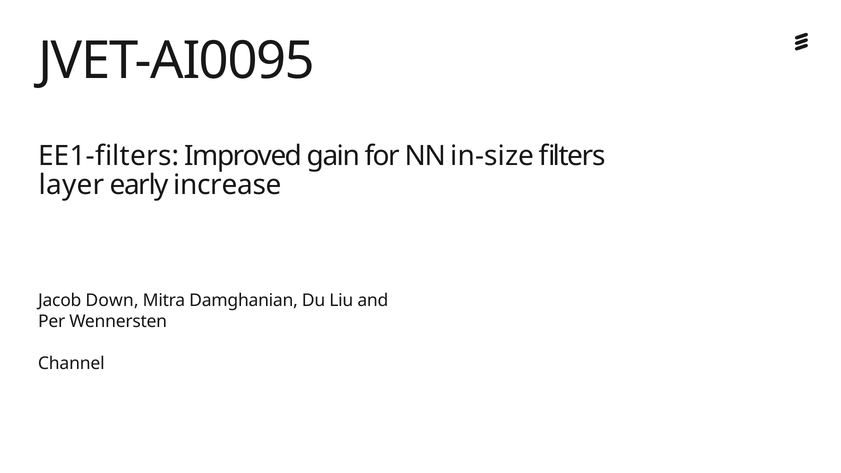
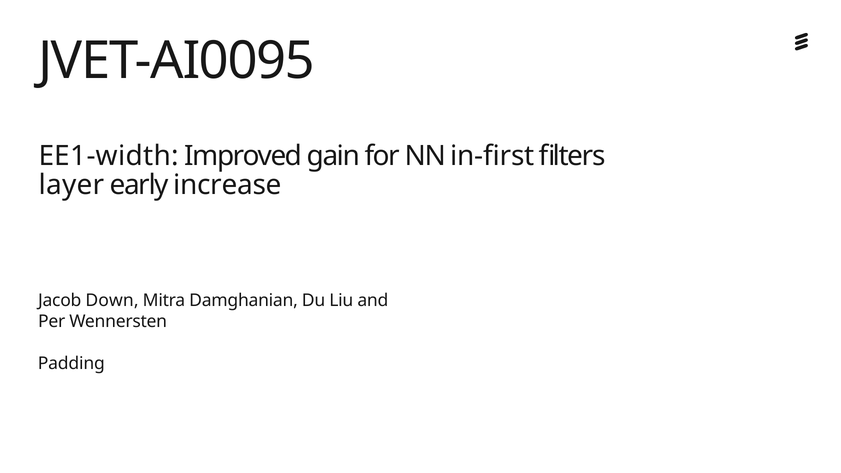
EE1-filters: EE1-filters -> EE1-width (109, 156)
in-size: in-size -> in-first (492, 156)
Channel: Channel -> Padding (71, 364)
